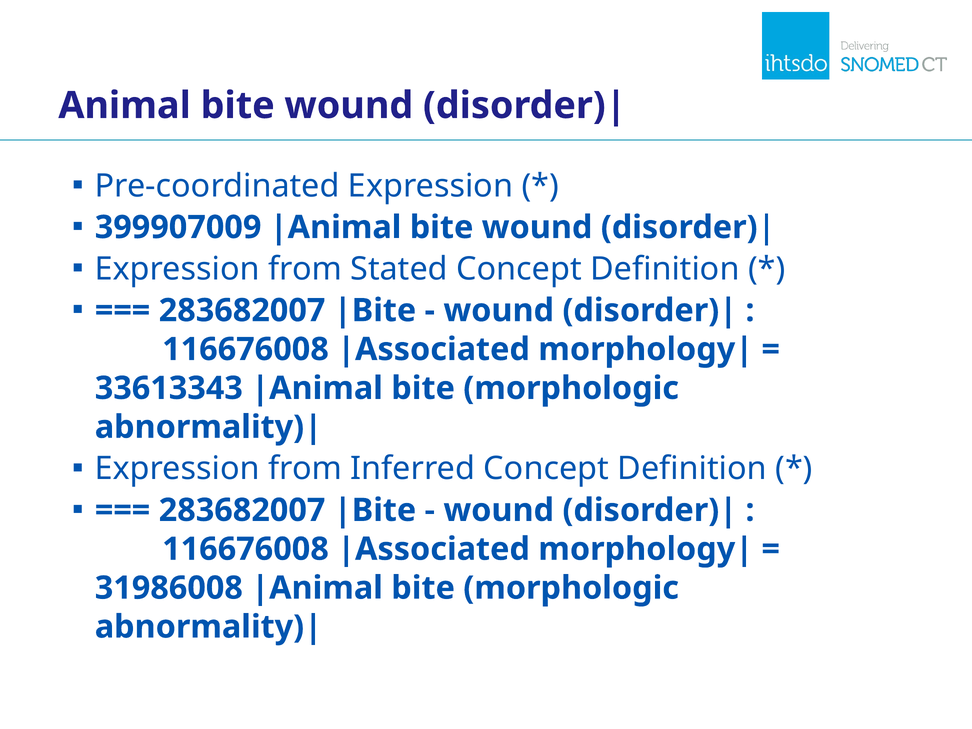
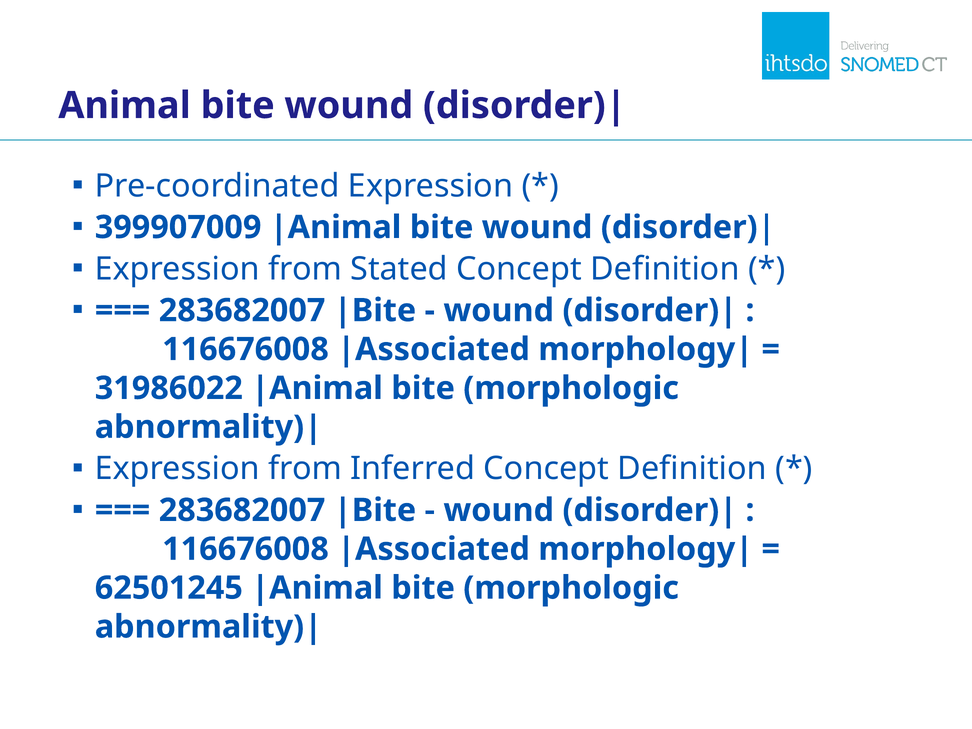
33613343: 33613343 -> 31986022 (169, 388)
31986008: 31986008 -> 62501245 (169, 588)
